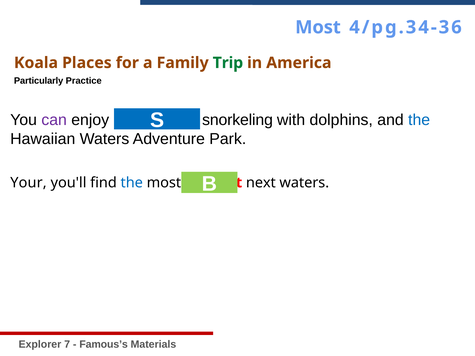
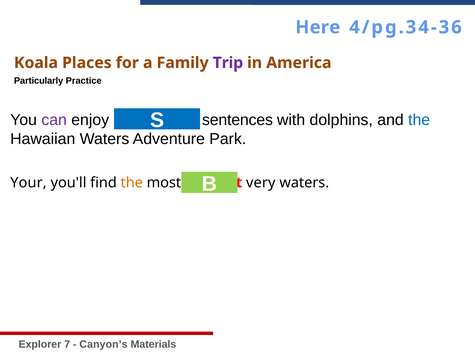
Most: Most -> Here (318, 27)
Trip colour: green -> purple (228, 63)
snorkeling: snorkeling -> sentences (238, 120)
the colour: blue -> orange (132, 183)
next: next -> very (261, 183)
Famous’s: Famous’s -> Canyon’s (103, 345)
